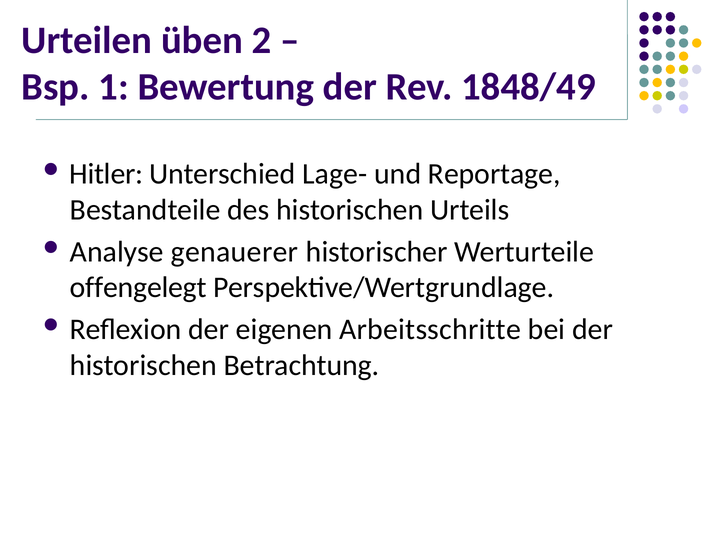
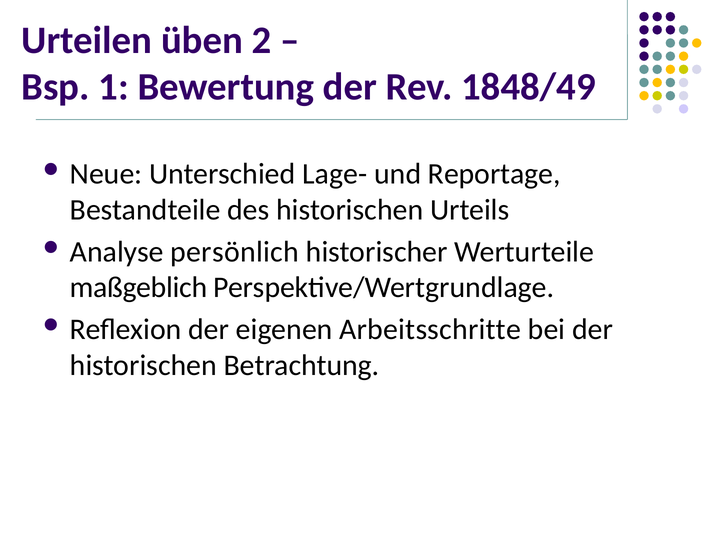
Hitler: Hitler -> Neue (106, 174)
genauerer: genauerer -> persönlich (235, 252)
offengelegt: offengelegt -> maßgeblich (138, 287)
